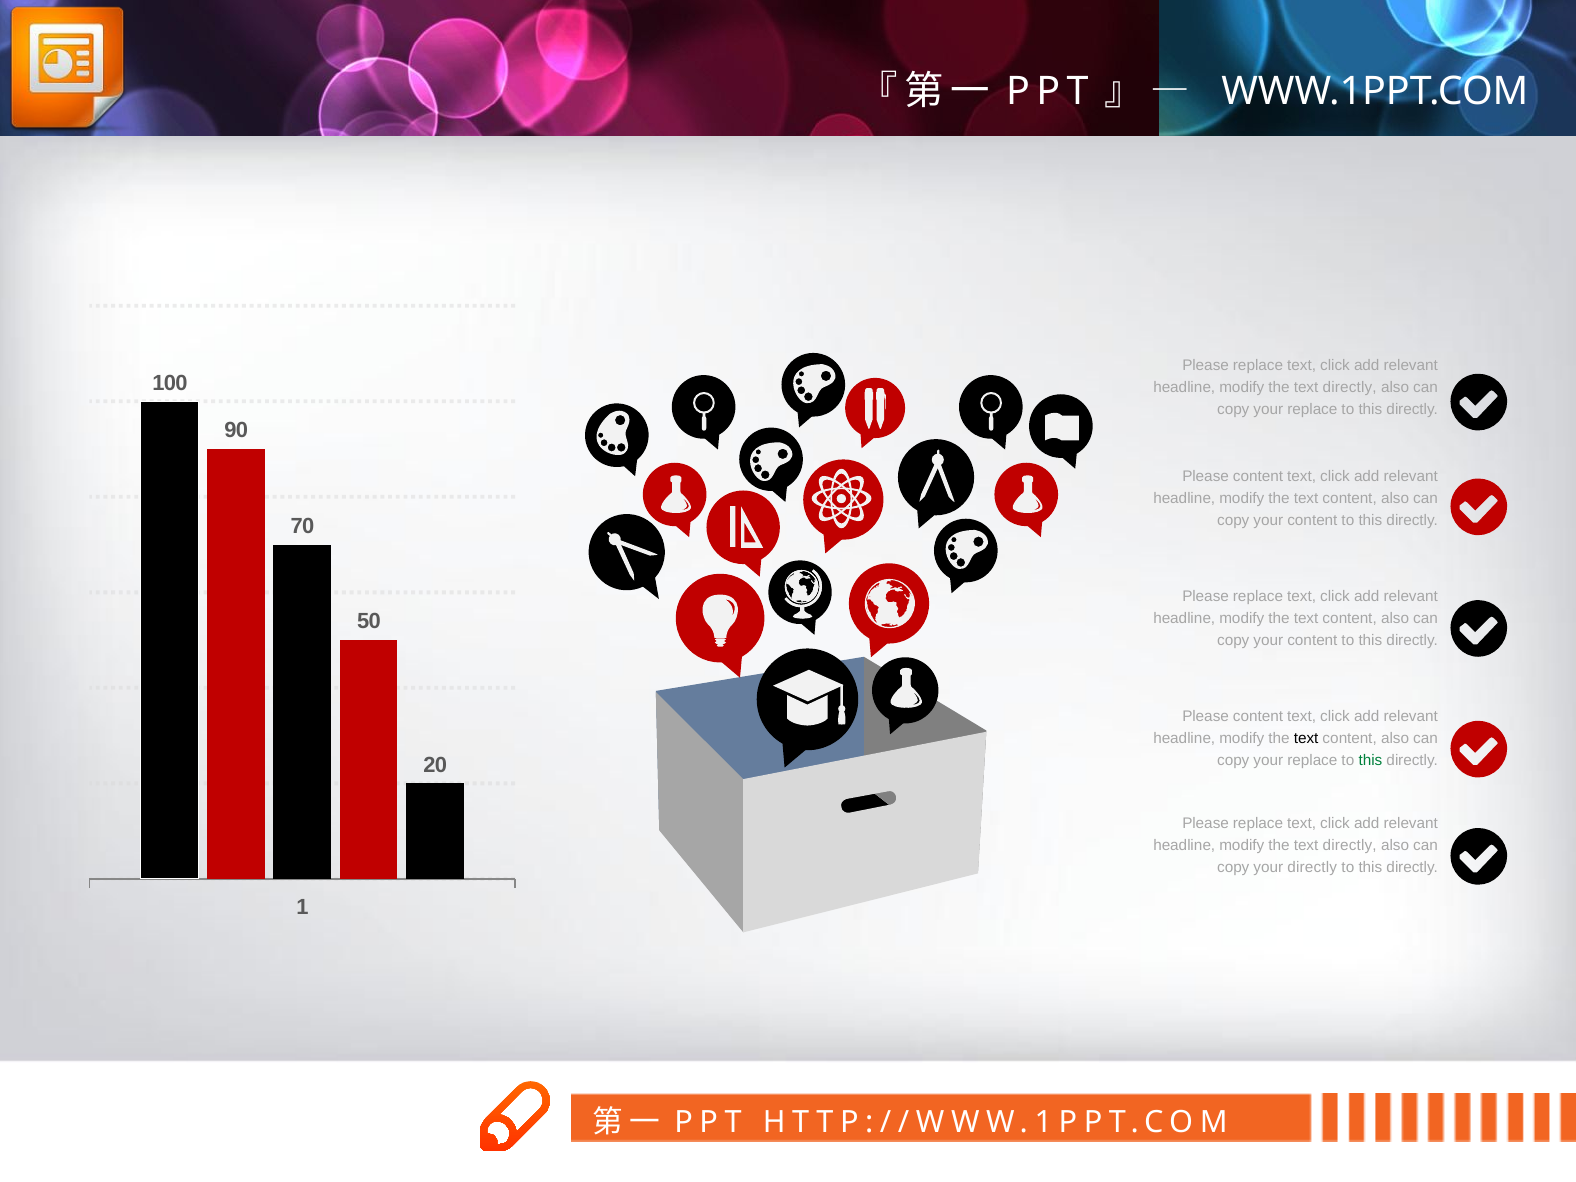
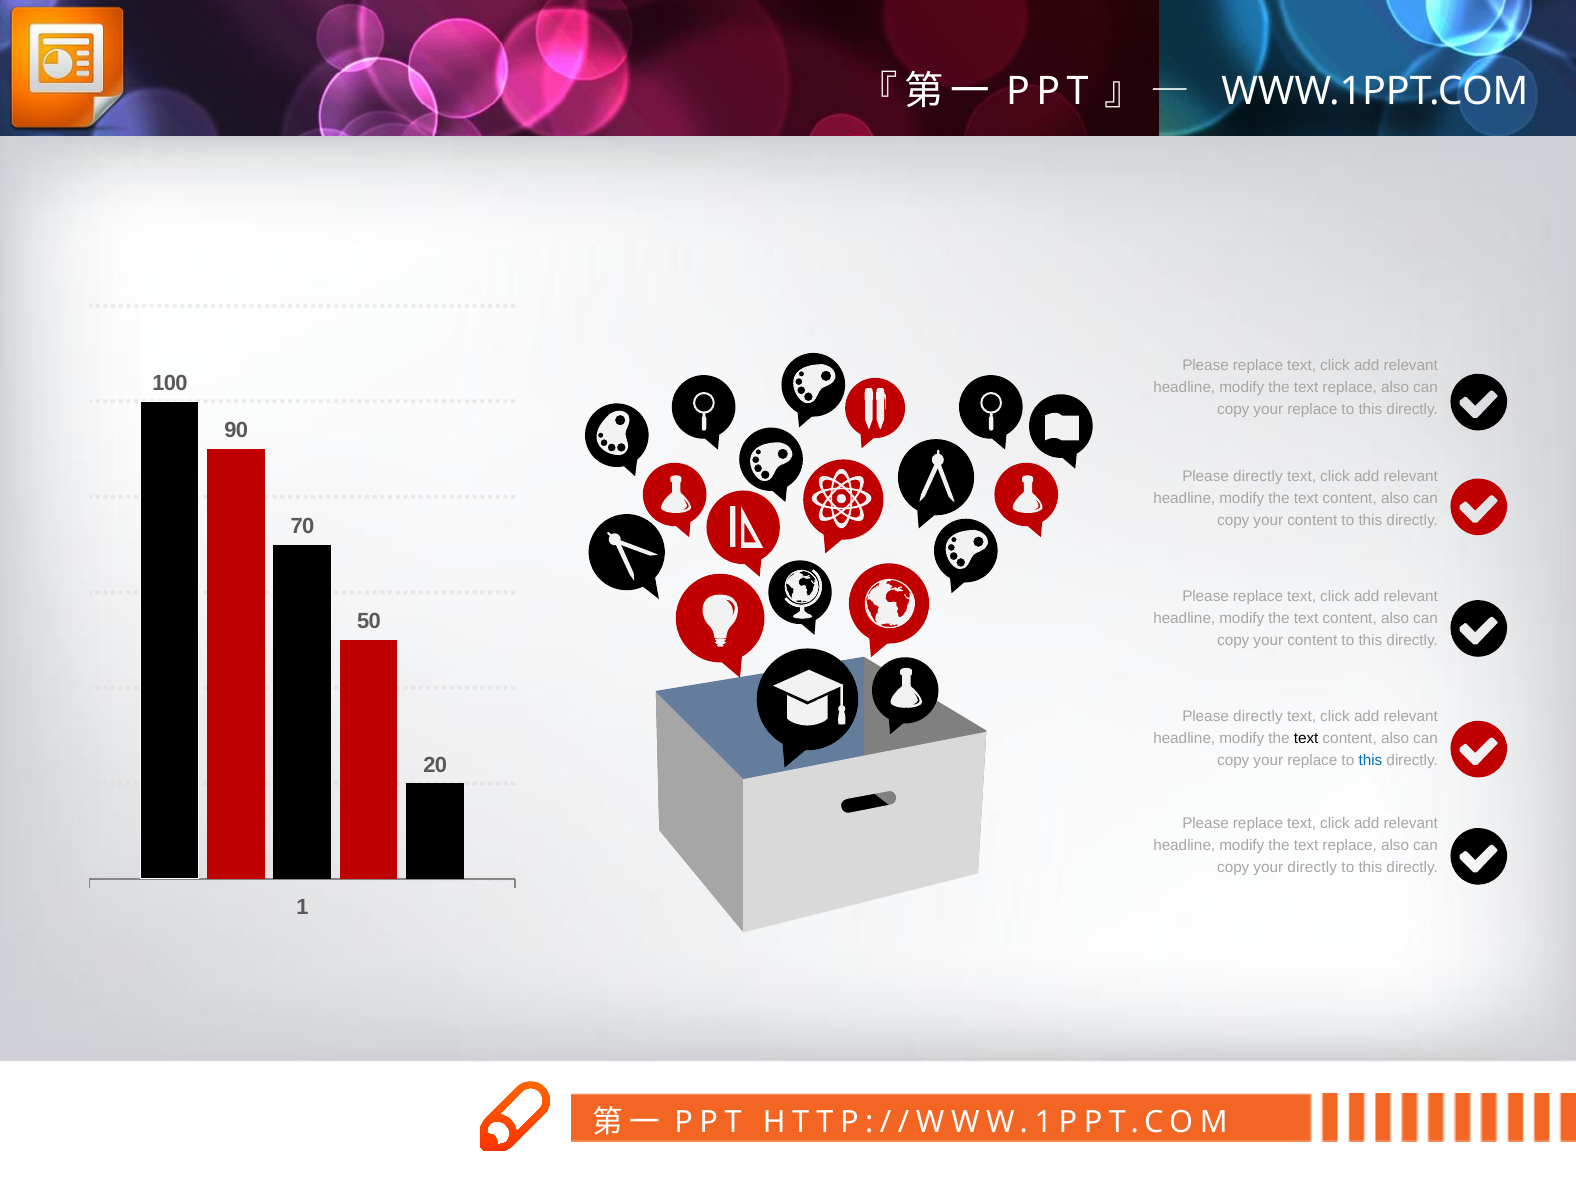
directly: directly -> replace (1350, 388)
content: content -> directly (1258, 477)
content: content -> directly (1258, 716)
this colour: green -> blue (1370, 760)
directly: directly -> replace (1350, 845)
